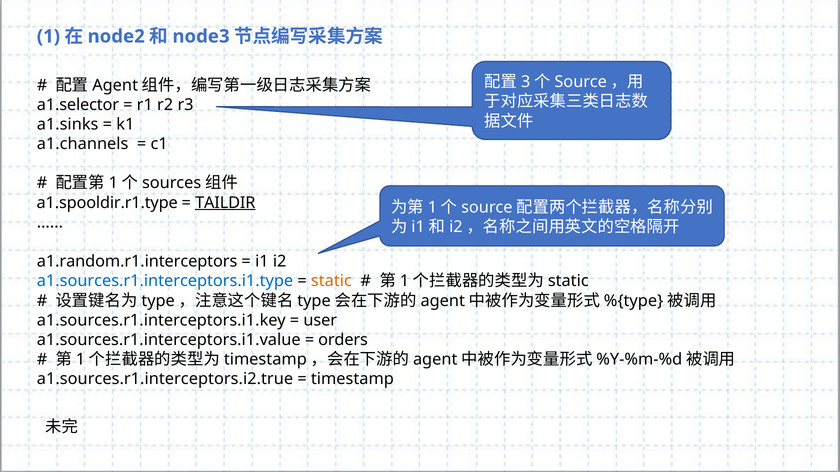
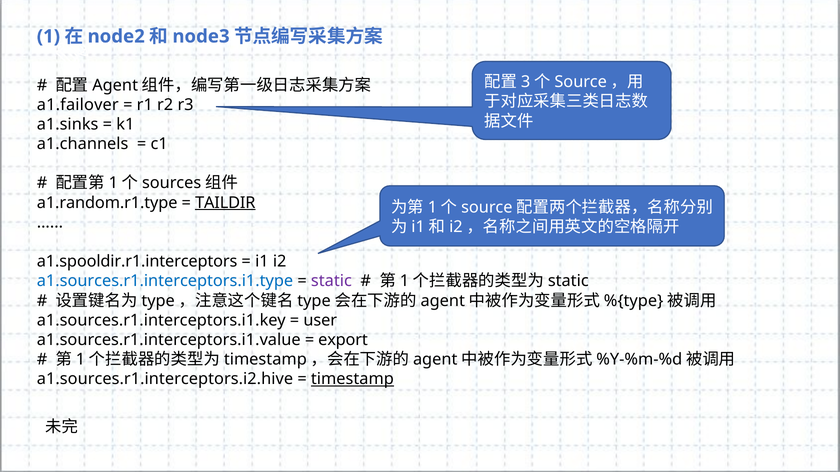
a1.selector: a1.selector -> a1.failover (78, 105)
a1.spooldir.r1.type: a1.spooldir.r1.type -> a1.random.r1.type (107, 203)
a1.random.r1.interceptors: a1.random.r1.interceptors -> a1.spooldir.r1.interceptors (137, 262)
static colour: orange -> purple (331, 281)
orders: orders -> export (343, 340)
a1.sources.r1.interceptors.i2.true: a1.sources.r1.interceptors.i2.true -> a1.sources.r1.interceptors.i2.hive (165, 379)
timestamp underline: none -> present (352, 379)
